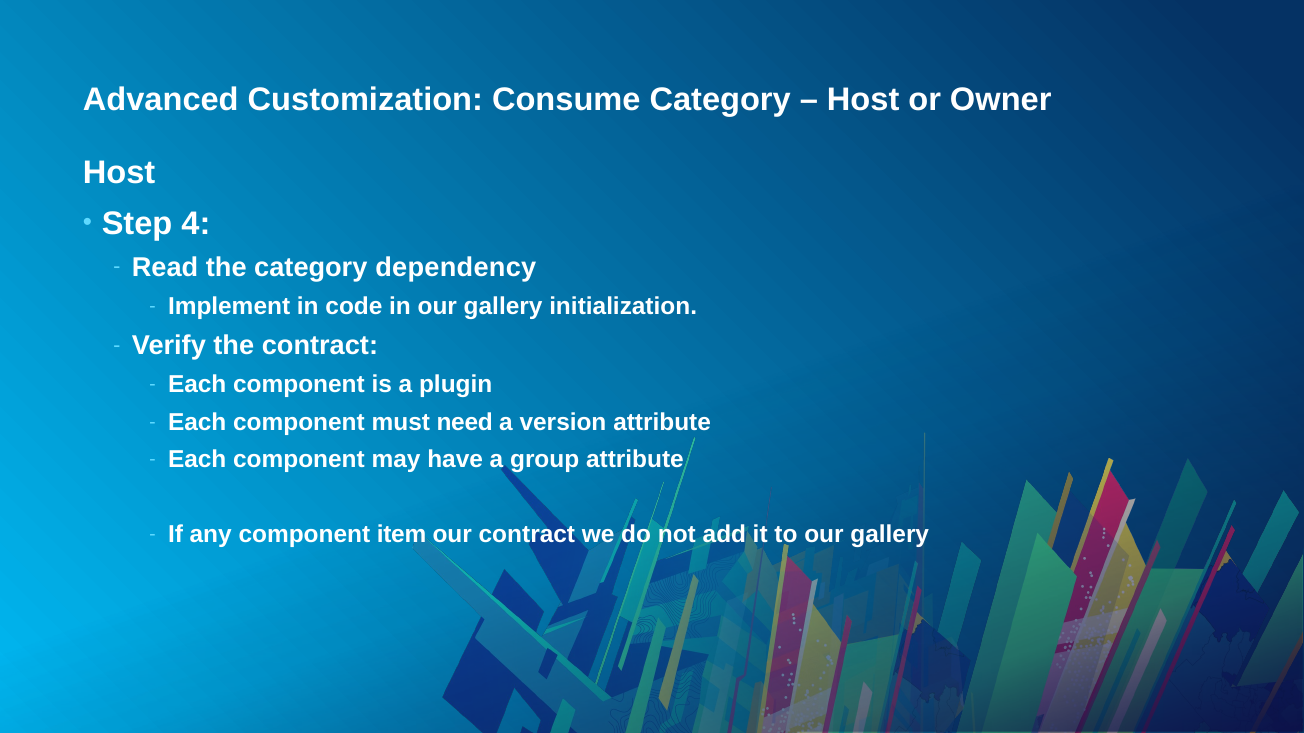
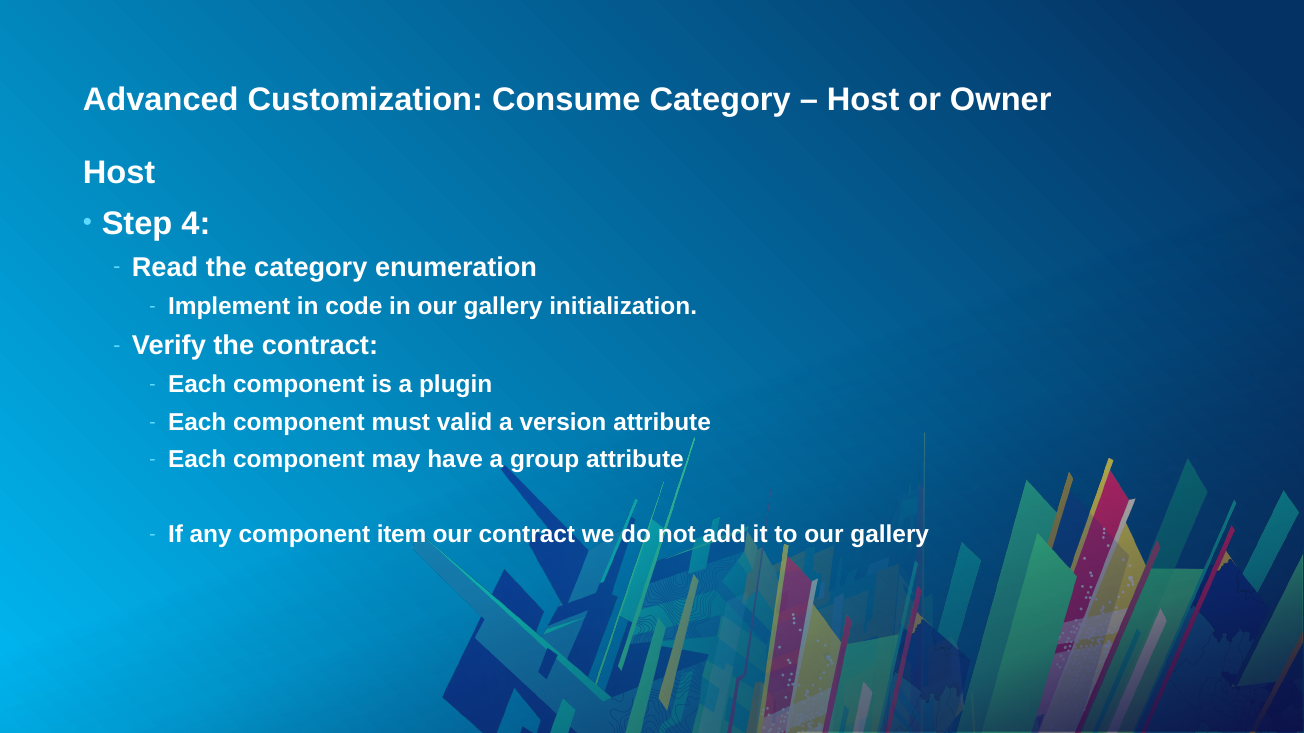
dependency: dependency -> enumeration (456, 268)
need: need -> valid (465, 423)
